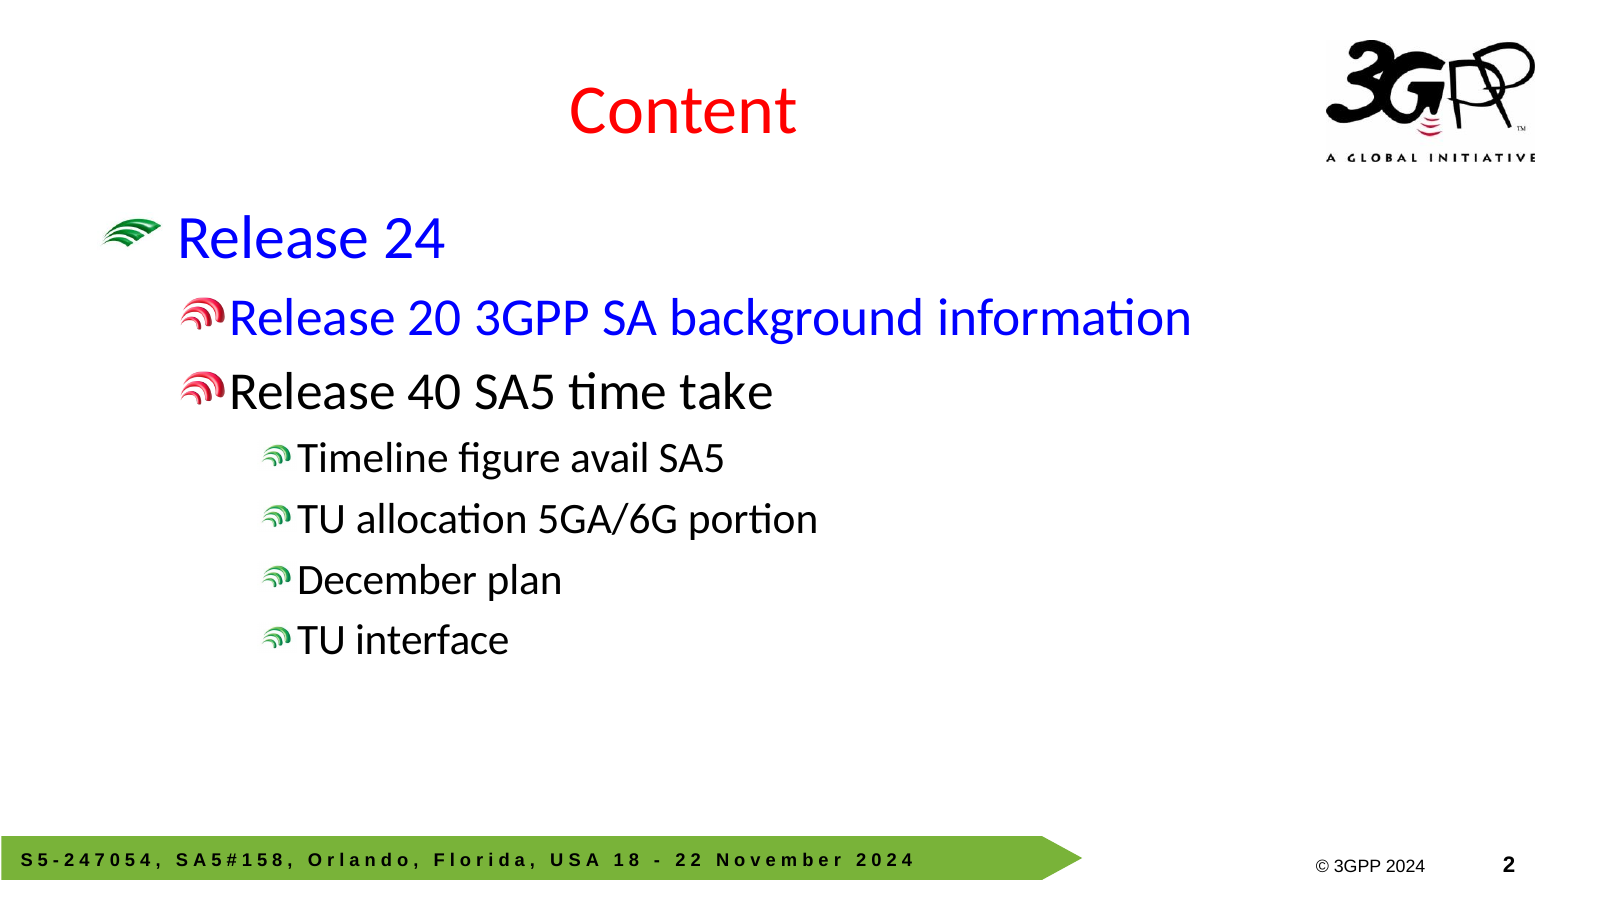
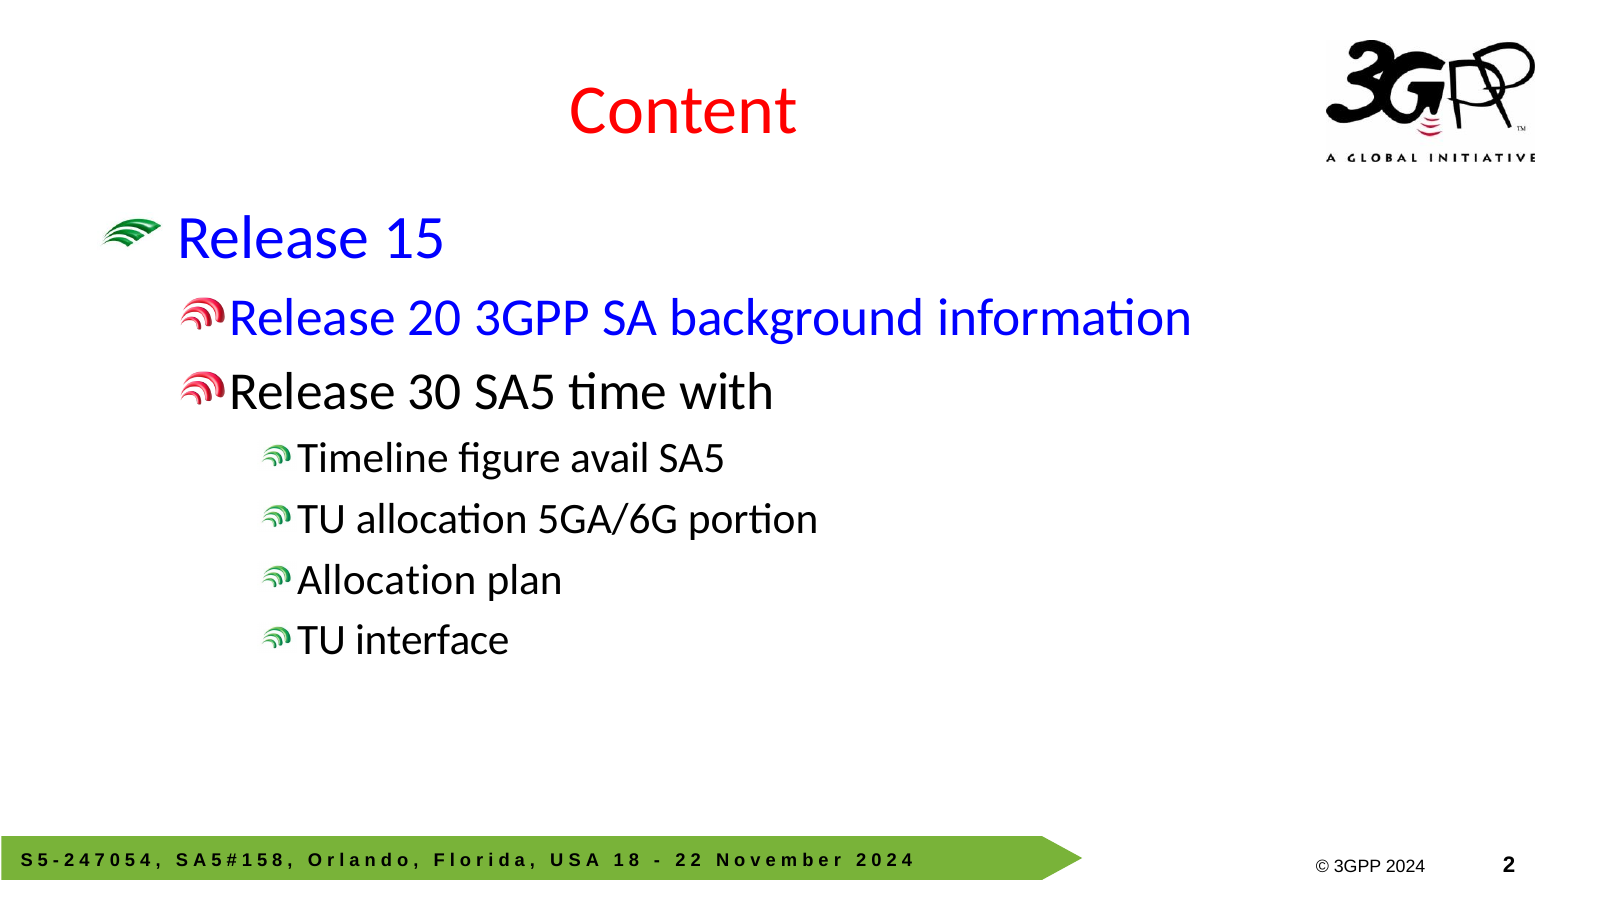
24: 24 -> 15 (414, 238)
40: 40 -> 30 (435, 392)
take: take -> with (727, 392)
December: December -> Allocation (387, 580)
